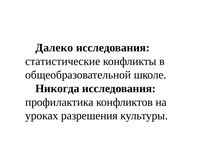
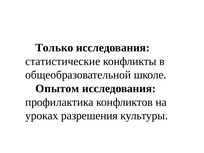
Далеко: Далеко -> Только (54, 48)
Никогда: Никогда -> Опытом (57, 89)
